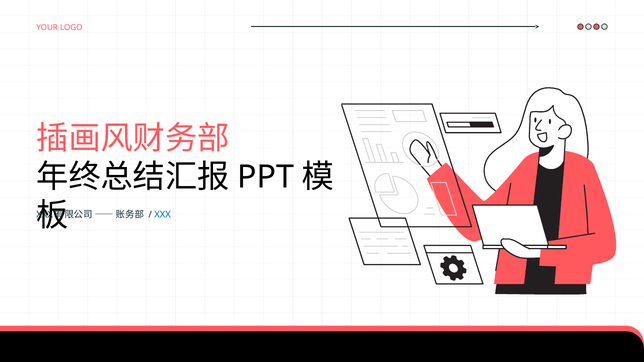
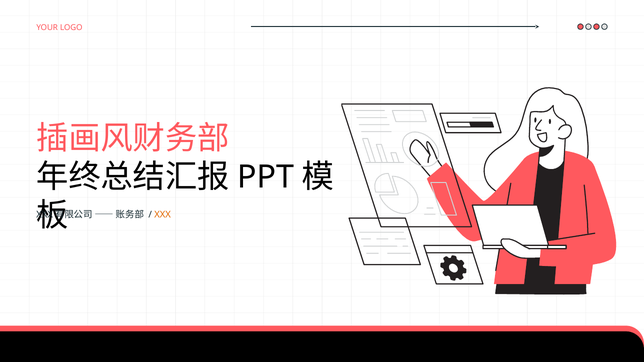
XXX colour: blue -> orange (163, 215)
